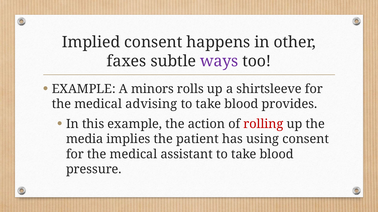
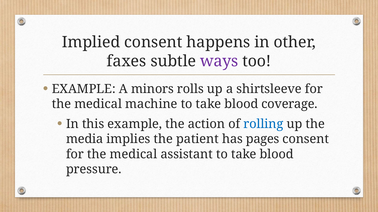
advising: advising -> machine (151, 104)
provides: provides -> coverage (289, 104)
rolling colour: red -> blue (263, 124)
using: using -> pages (263, 139)
